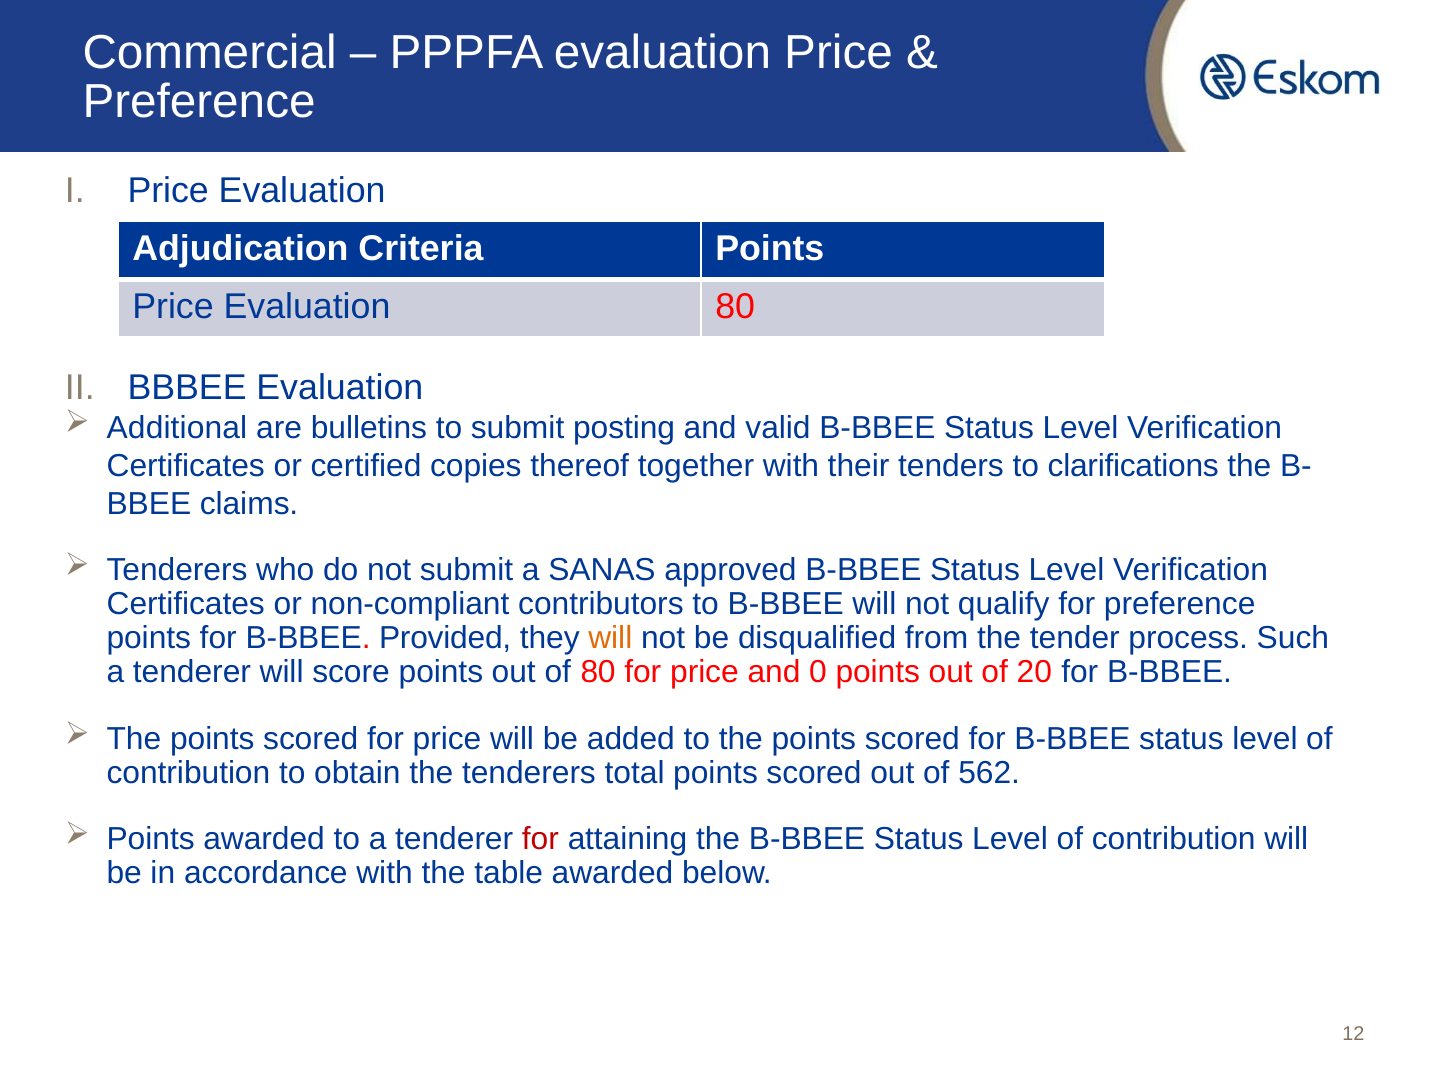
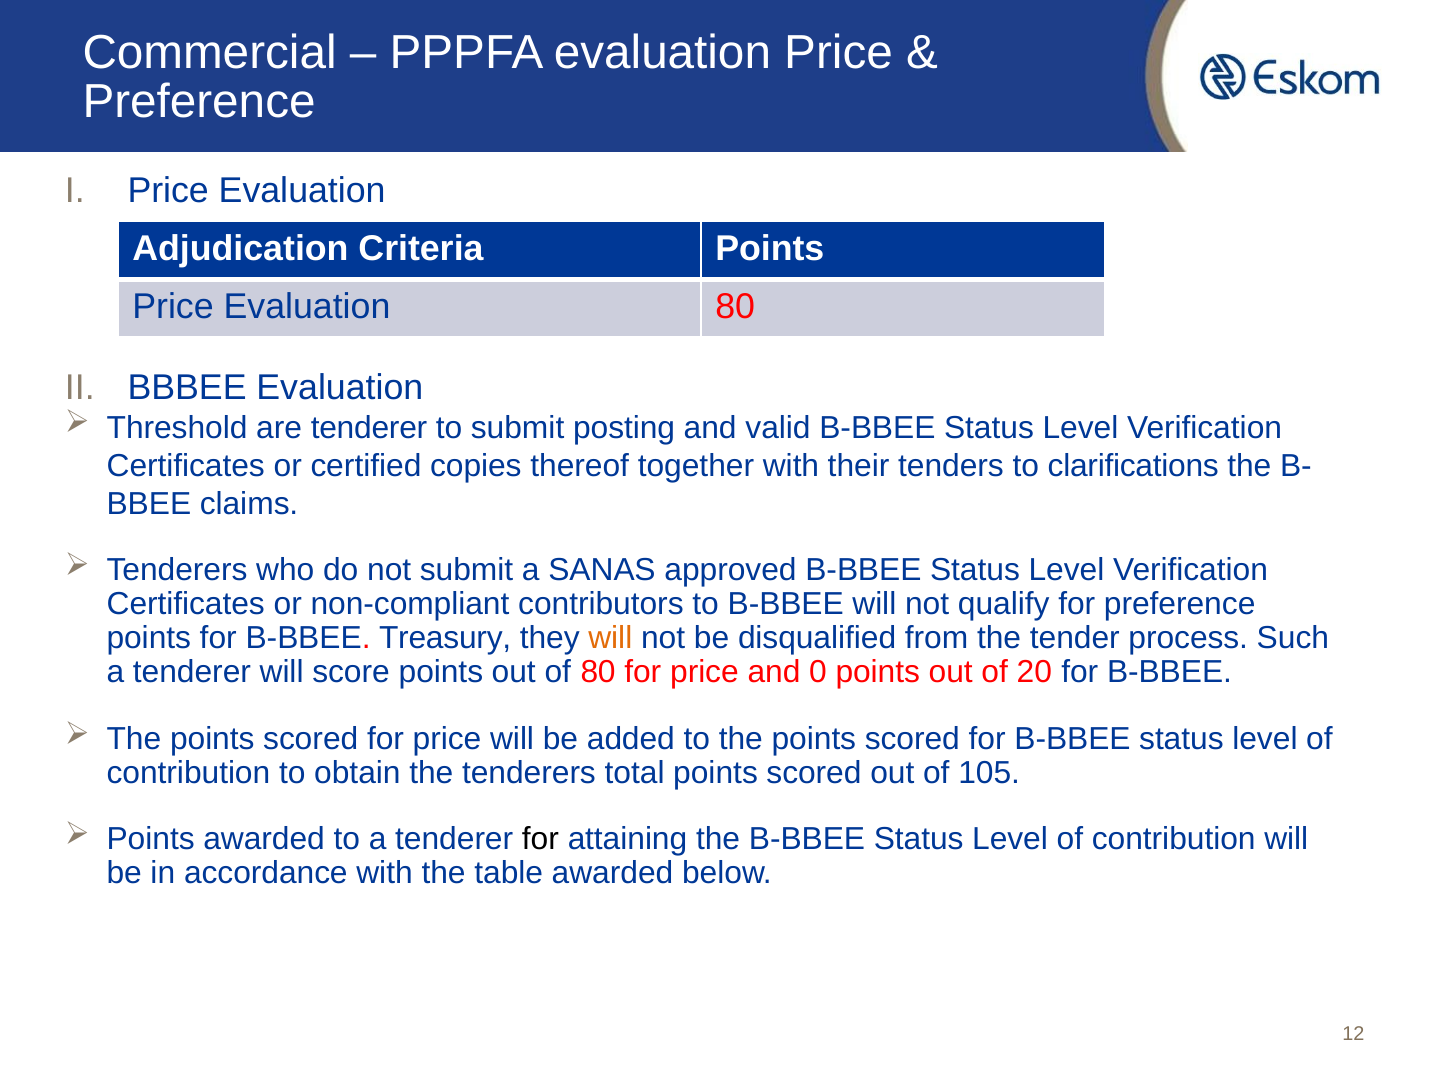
Additional: Additional -> Threshold (177, 428)
are bulletins: bulletins -> tenderer (369, 428)
Provided: Provided -> Treasury (445, 638)
562: 562 -> 105 (989, 772)
for colour: red -> black (540, 839)
